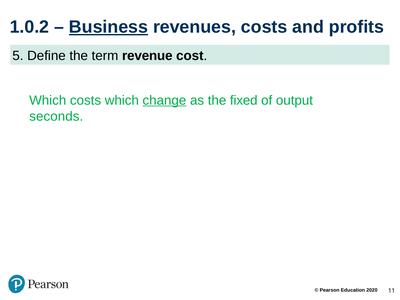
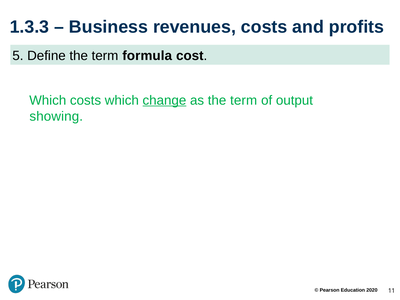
1.0.2: 1.0.2 -> 1.3.3 (29, 27)
Business underline: present -> none (109, 27)
revenue: revenue -> formula (147, 56)
as the fixed: fixed -> term (244, 100)
seconds: seconds -> showing (56, 116)
